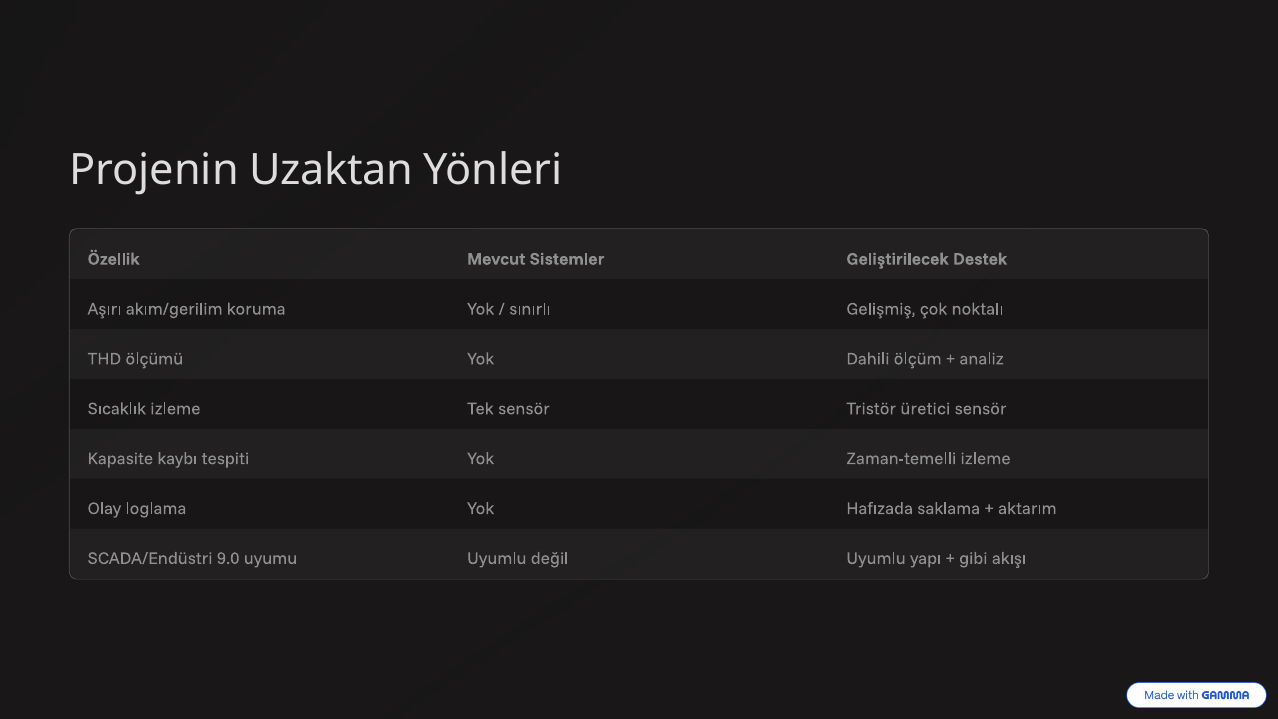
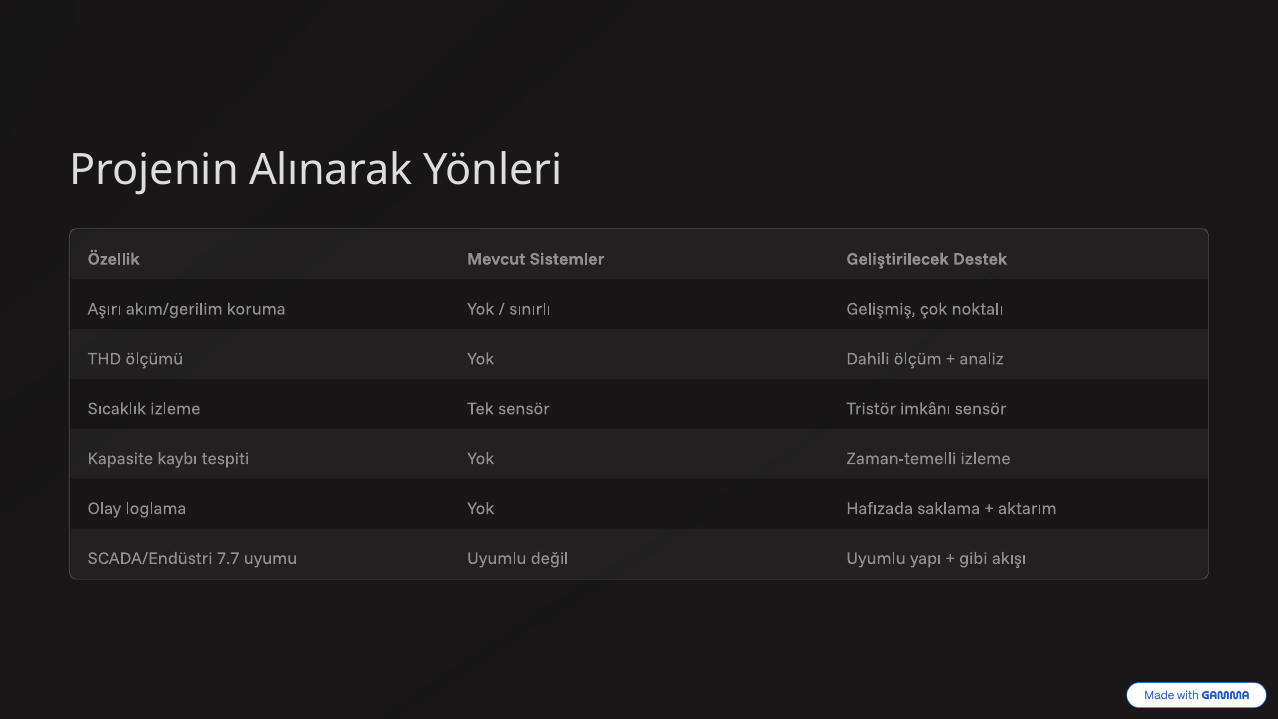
Uzaktan: Uzaktan -> Alınarak (331, 171)
üretici: üretici -> imkânı (925, 409)
9.0: 9.0 -> 7.7 (228, 558)
